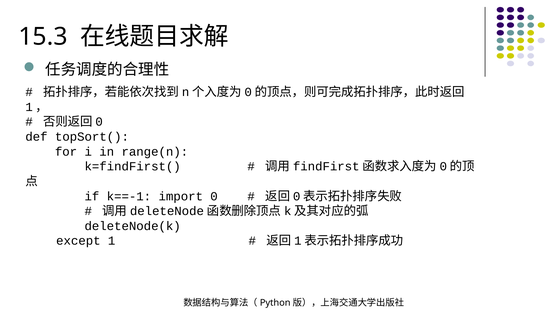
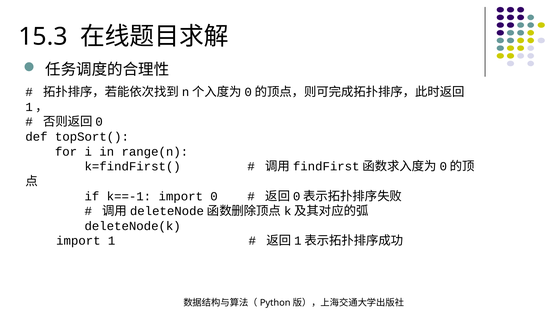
except: except -> import (78, 240)
